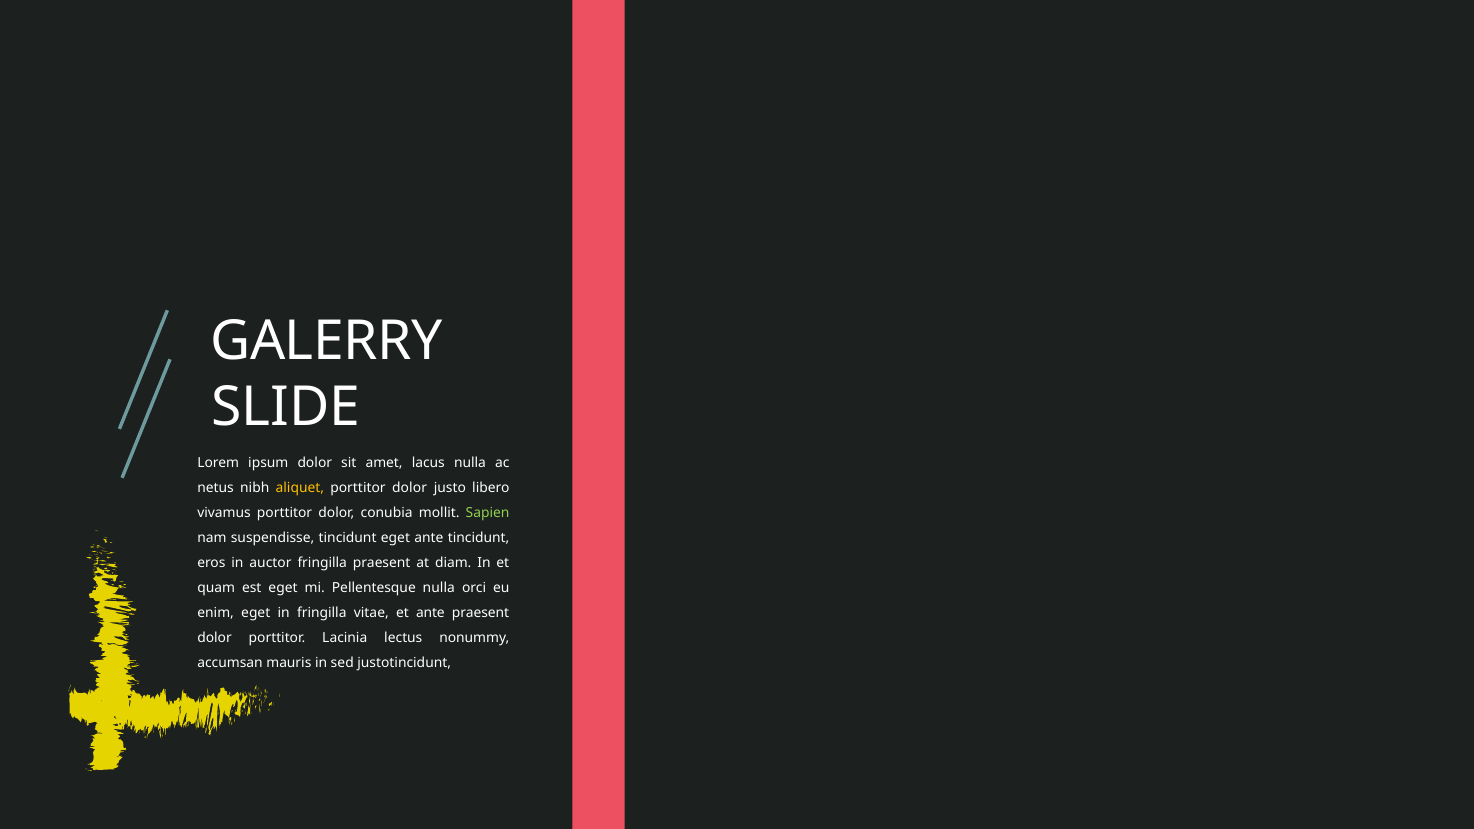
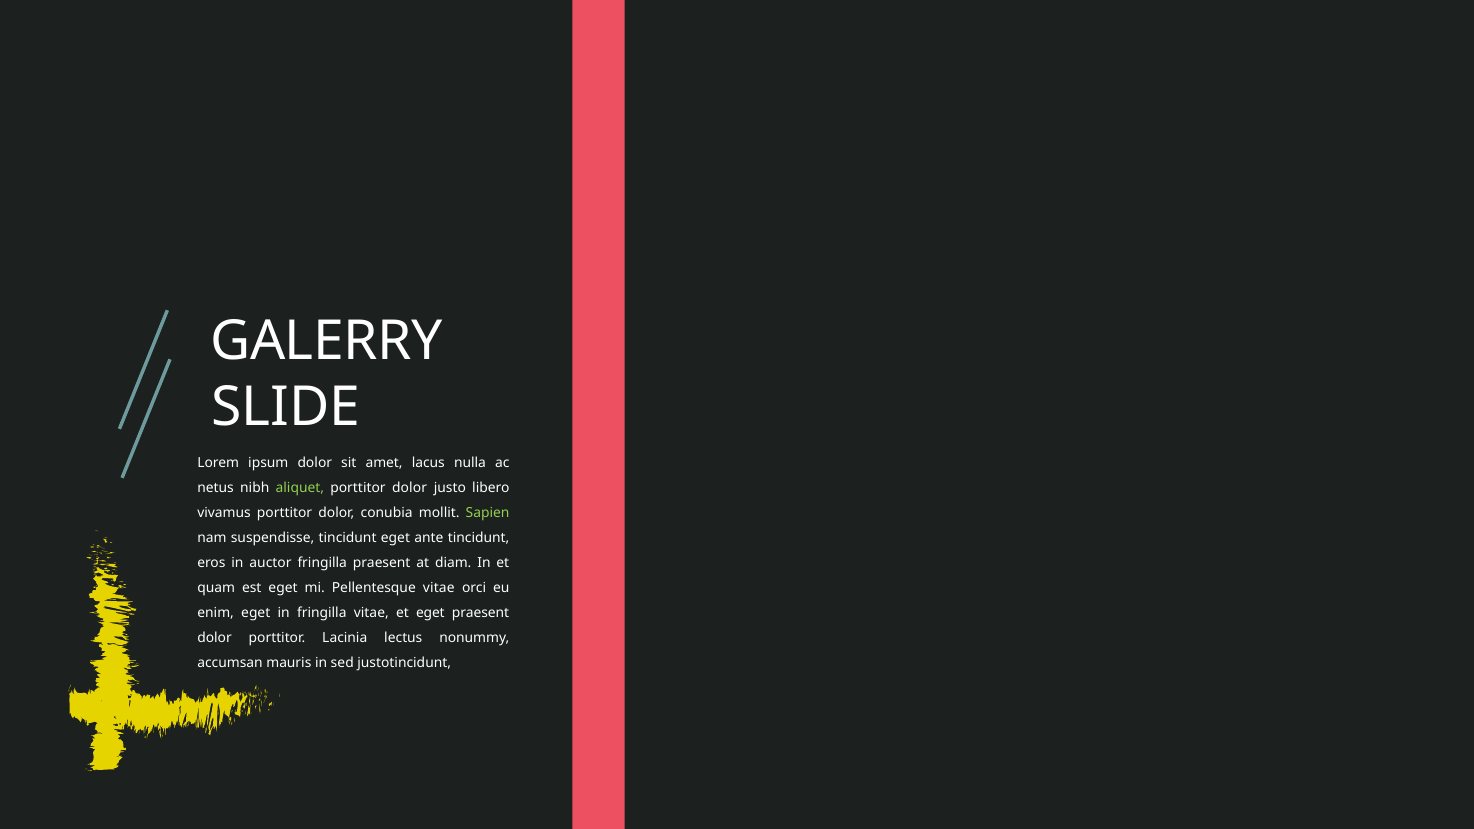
aliquet colour: yellow -> light green (300, 488)
Pellentesque nulla: nulla -> vitae (439, 588)
et ante: ante -> eget (430, 613)
